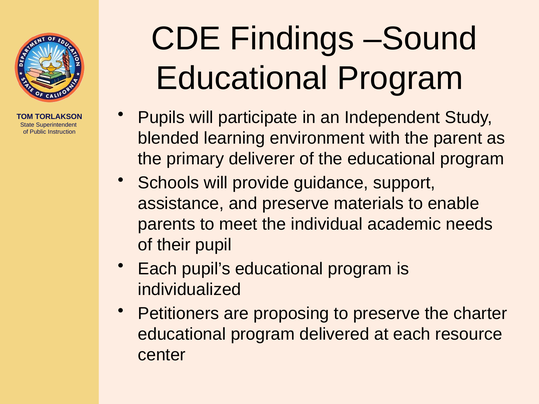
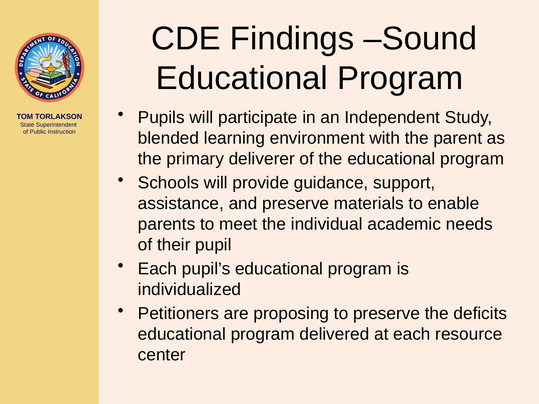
charter: charter -> deficits (480, 314)
